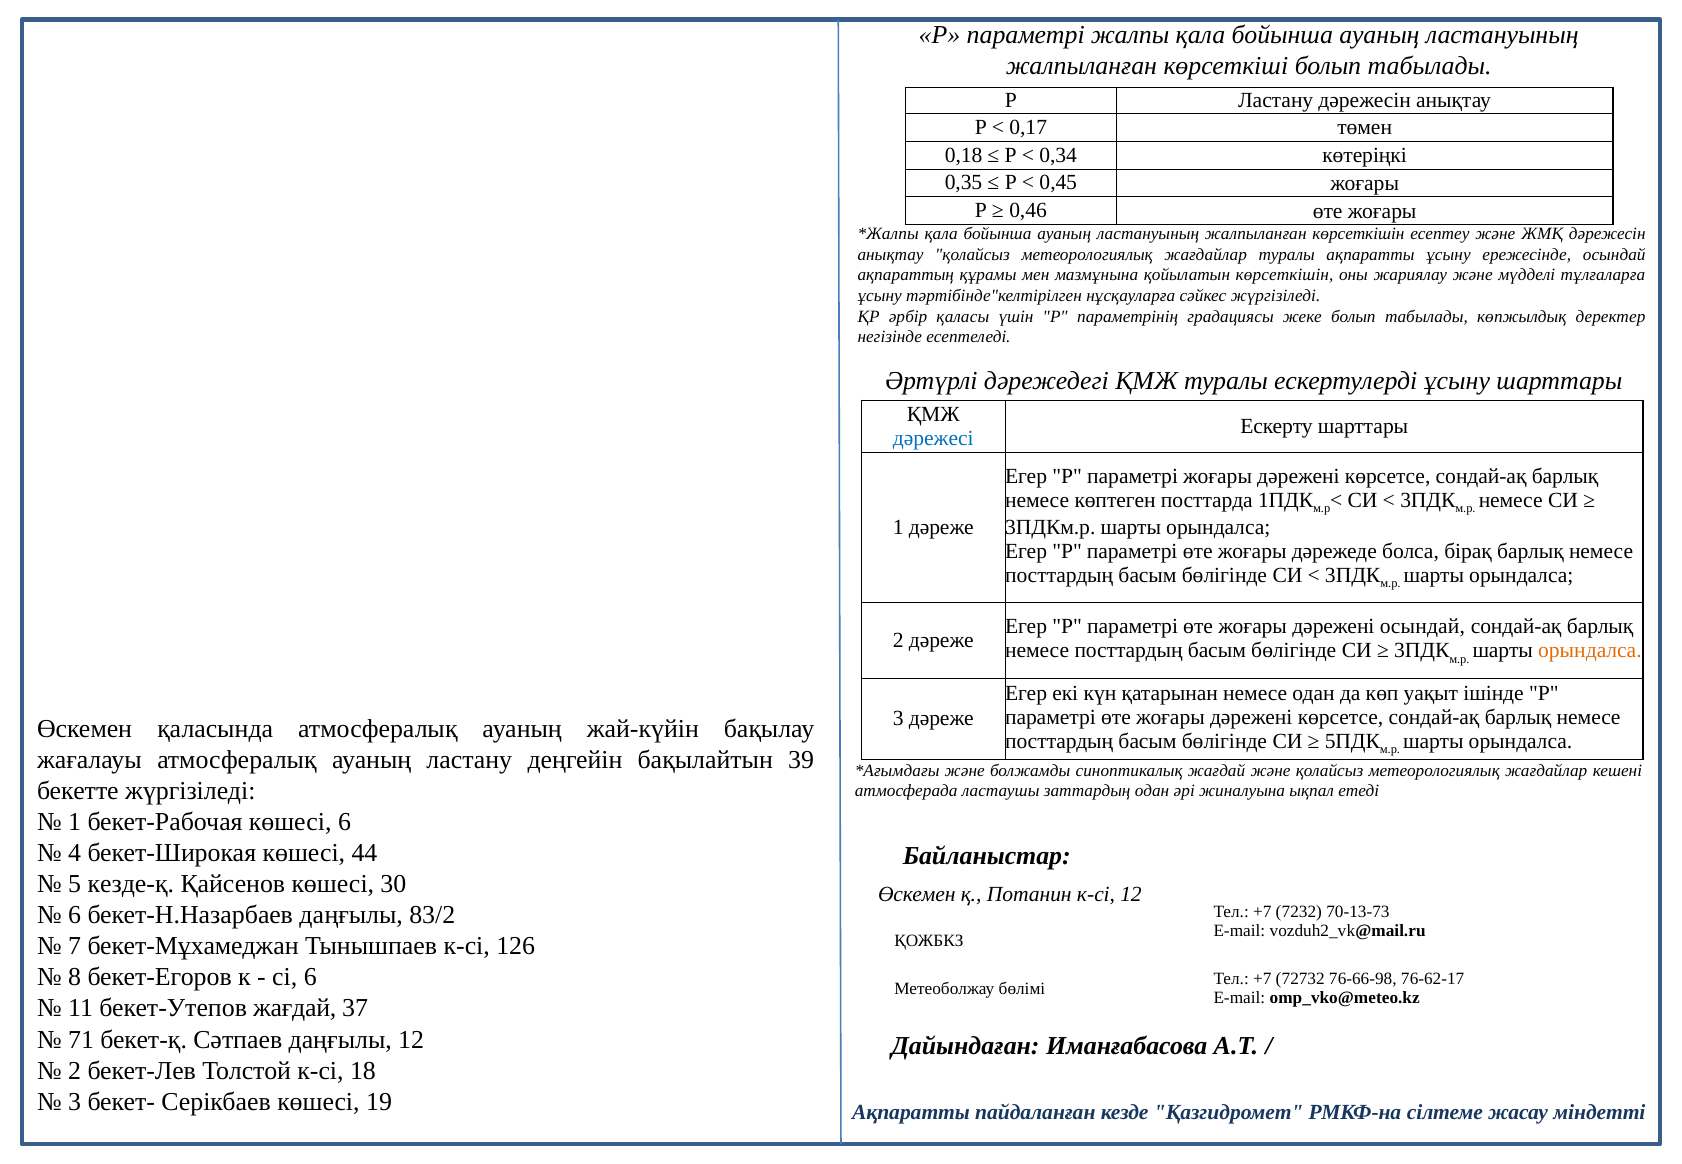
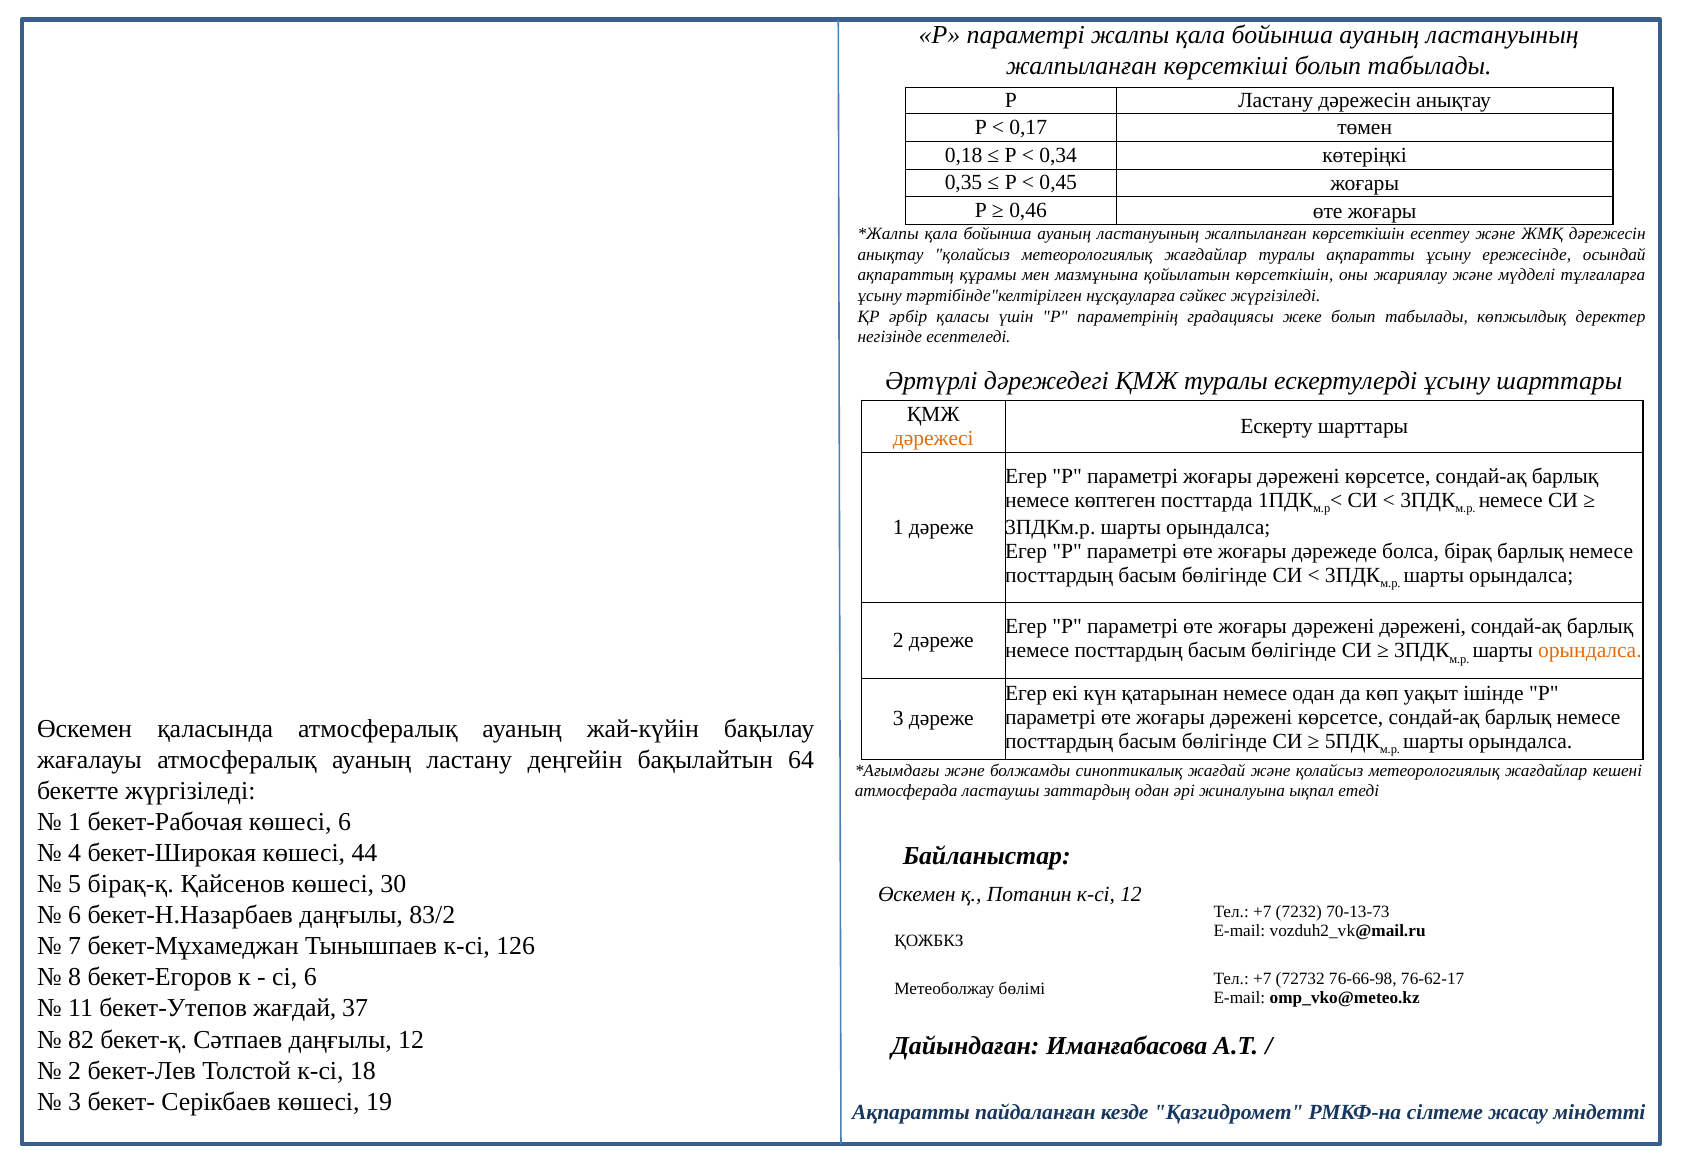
дәрежесі colour: blue -> orange (933, 438)
дәрежені осындай: осындай -> дәрежені (1423, 627)
39: 39 -> 64 (801, 760)
кезде-қ: кезде-қ -> бірақ-қ (131, 885)
71: 71 -> 82 (81, 1040)
